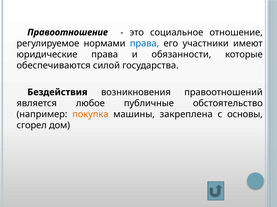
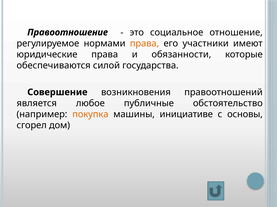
права colour: blue -> orange (145, 44)
Бездействия: Бездействия -> Совершение (57, 93)
закреплена: закреплена -> инициативе (186, 115)
